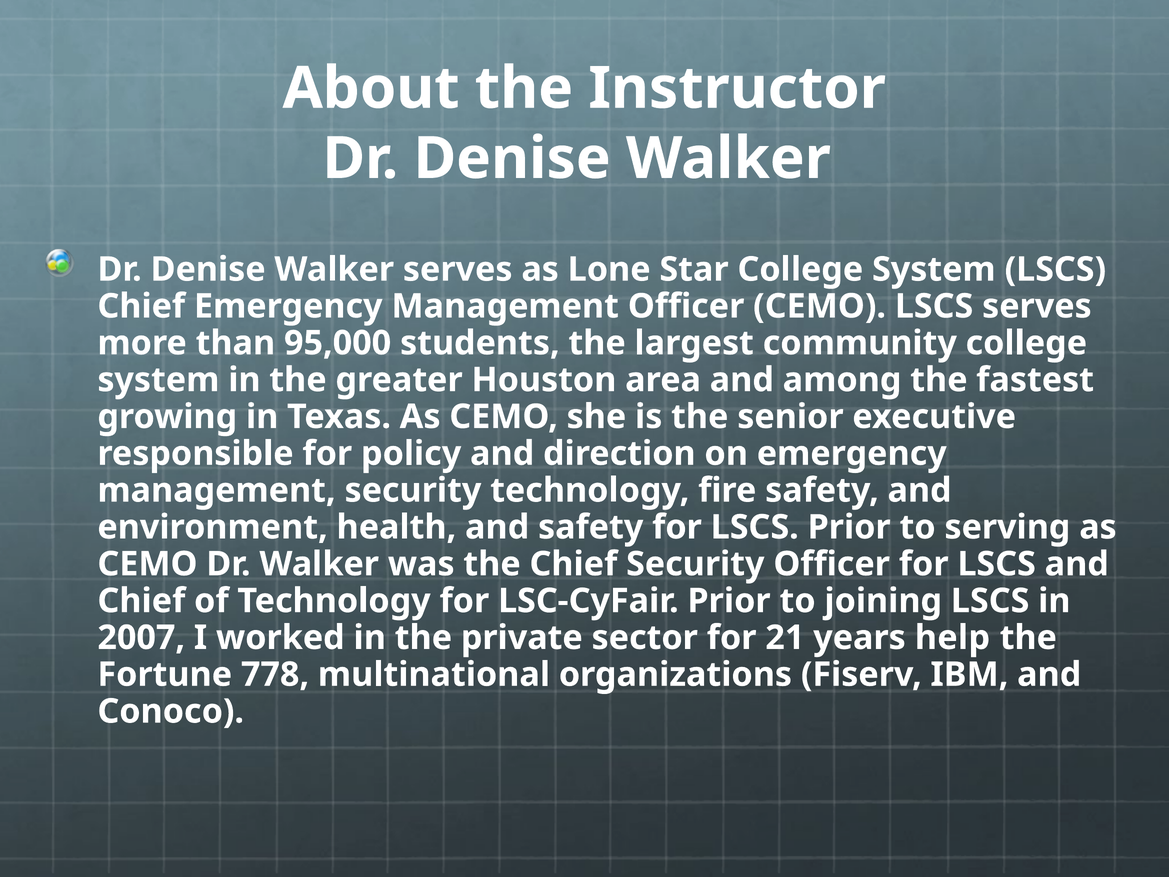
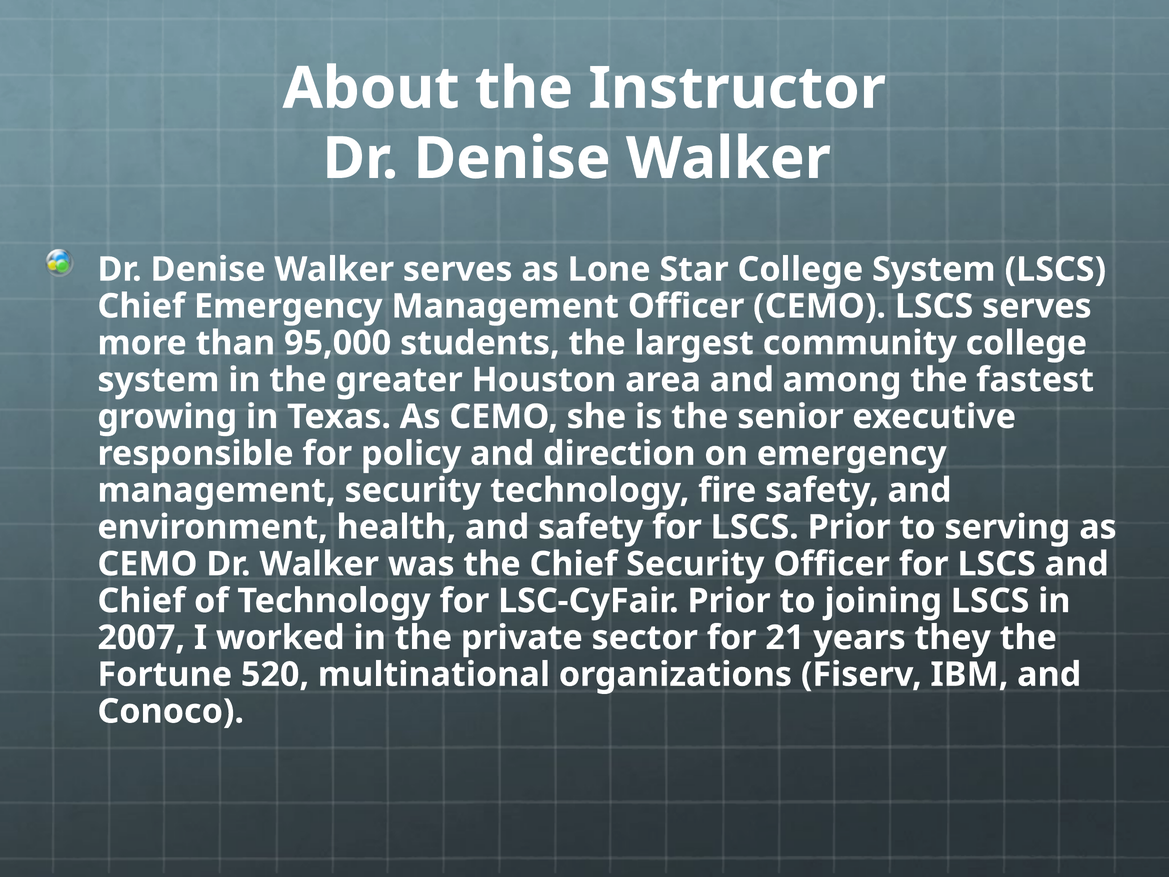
help: help -> they (953, 638)
778: 778 -> 520 (275, 674)
